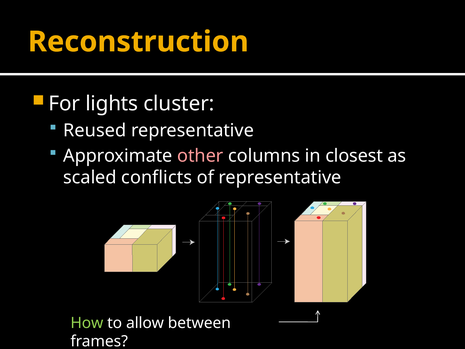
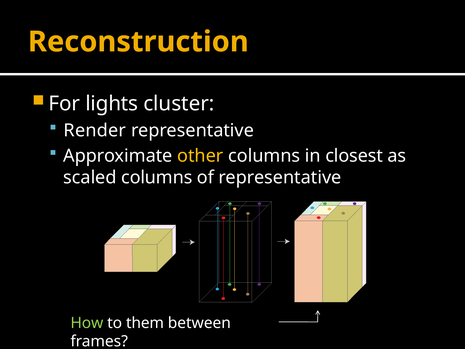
Reused: Reused -> Render (95, 130)
other colour: pink -> yellow (200, 156)
scaled conflicts: conflicts -> columns (157, 178)
allow: allow -> them (145, 323)
